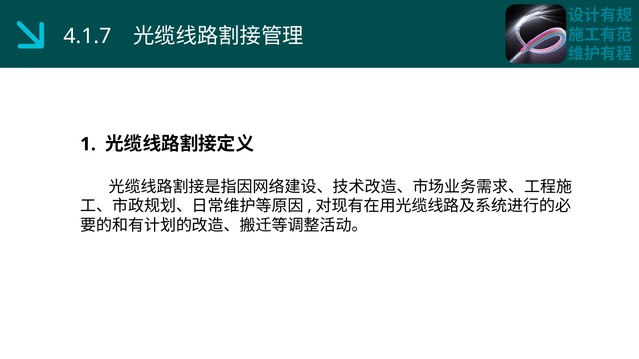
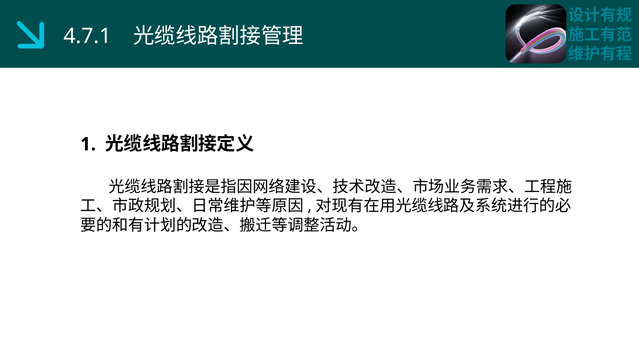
4.1.7: 4.1.7 -> 4.7.1 (87, 36)
